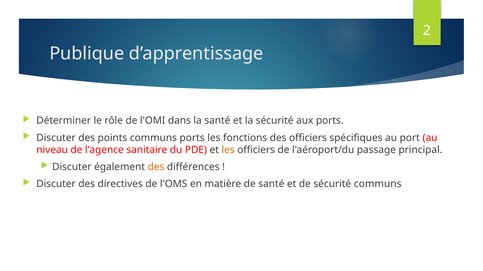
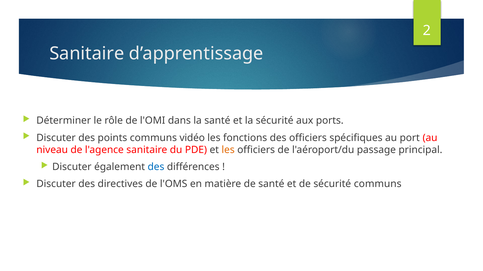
Publique: Publique -> Sanitaire (87, 54)
communs ports: ports -> vidéo (192, 138)
des colour: orange -> blue (156, 167)
